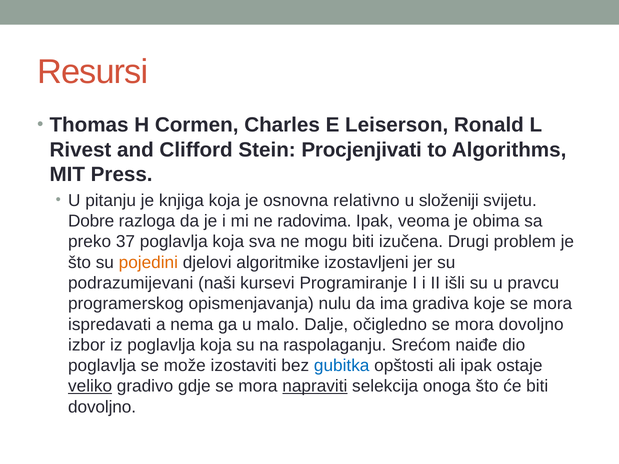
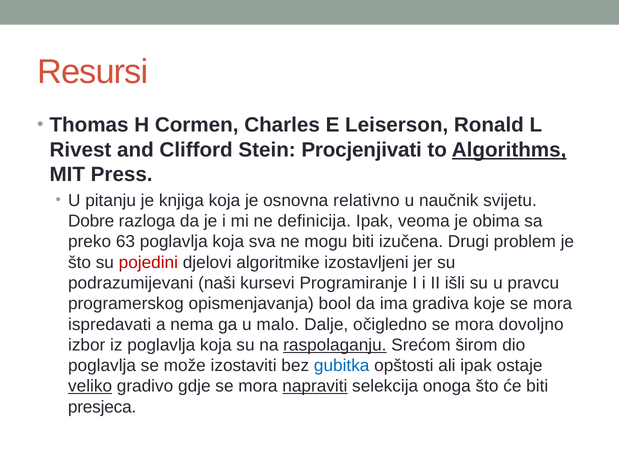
Algorithms underline: none -> present (509, 150)
složeniji: složeniji -> naučnik (449, 201)
radovima: radovima -> definicija (314, 221)
37: 37 -> 63 (125, 242)
pojedini colour: orange -> red (148, 263)
nulu: nulu -> bool (335, 304)
raspolaganju underline: none -> present (335, 345)
naiđe: naiđe -> širom (476, 345)
dovoljno: dovoljno -> presjeca (102, 407)
